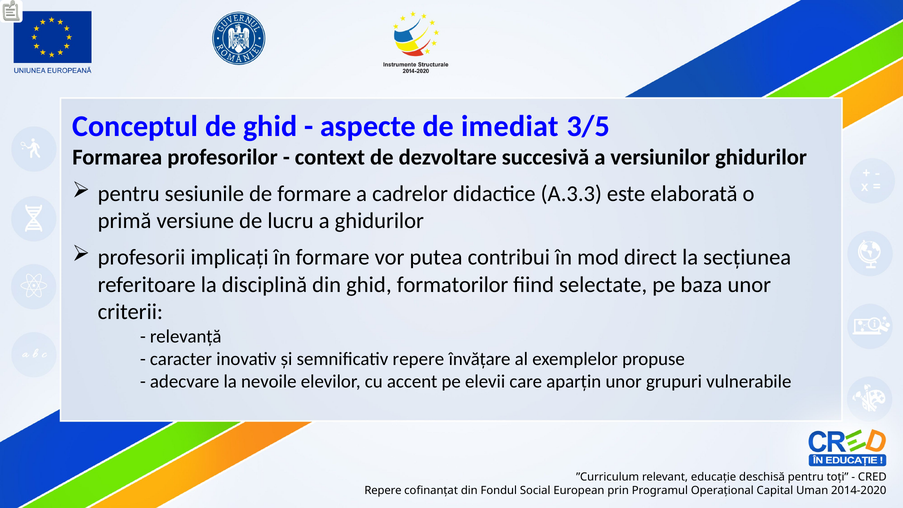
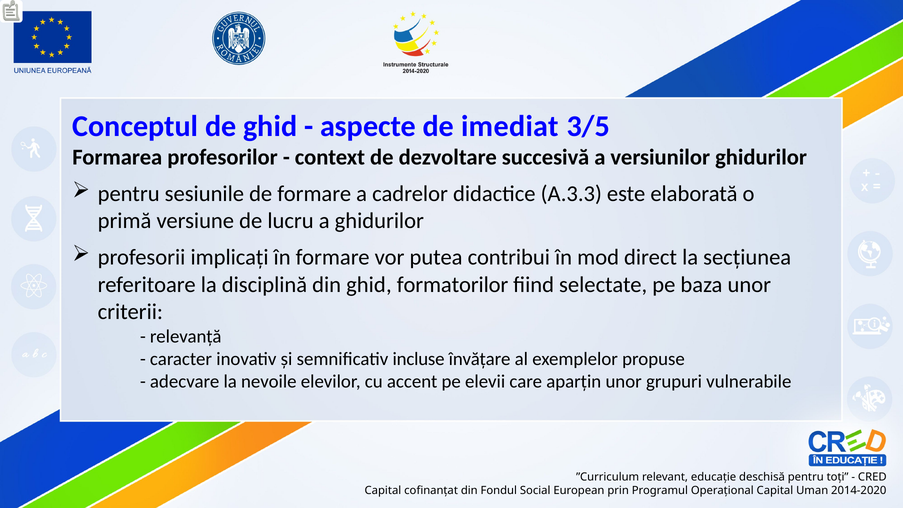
semnificativ repere: repere -> incluse (419, 359)
Repere: Repere -> Capital (383, 490)
